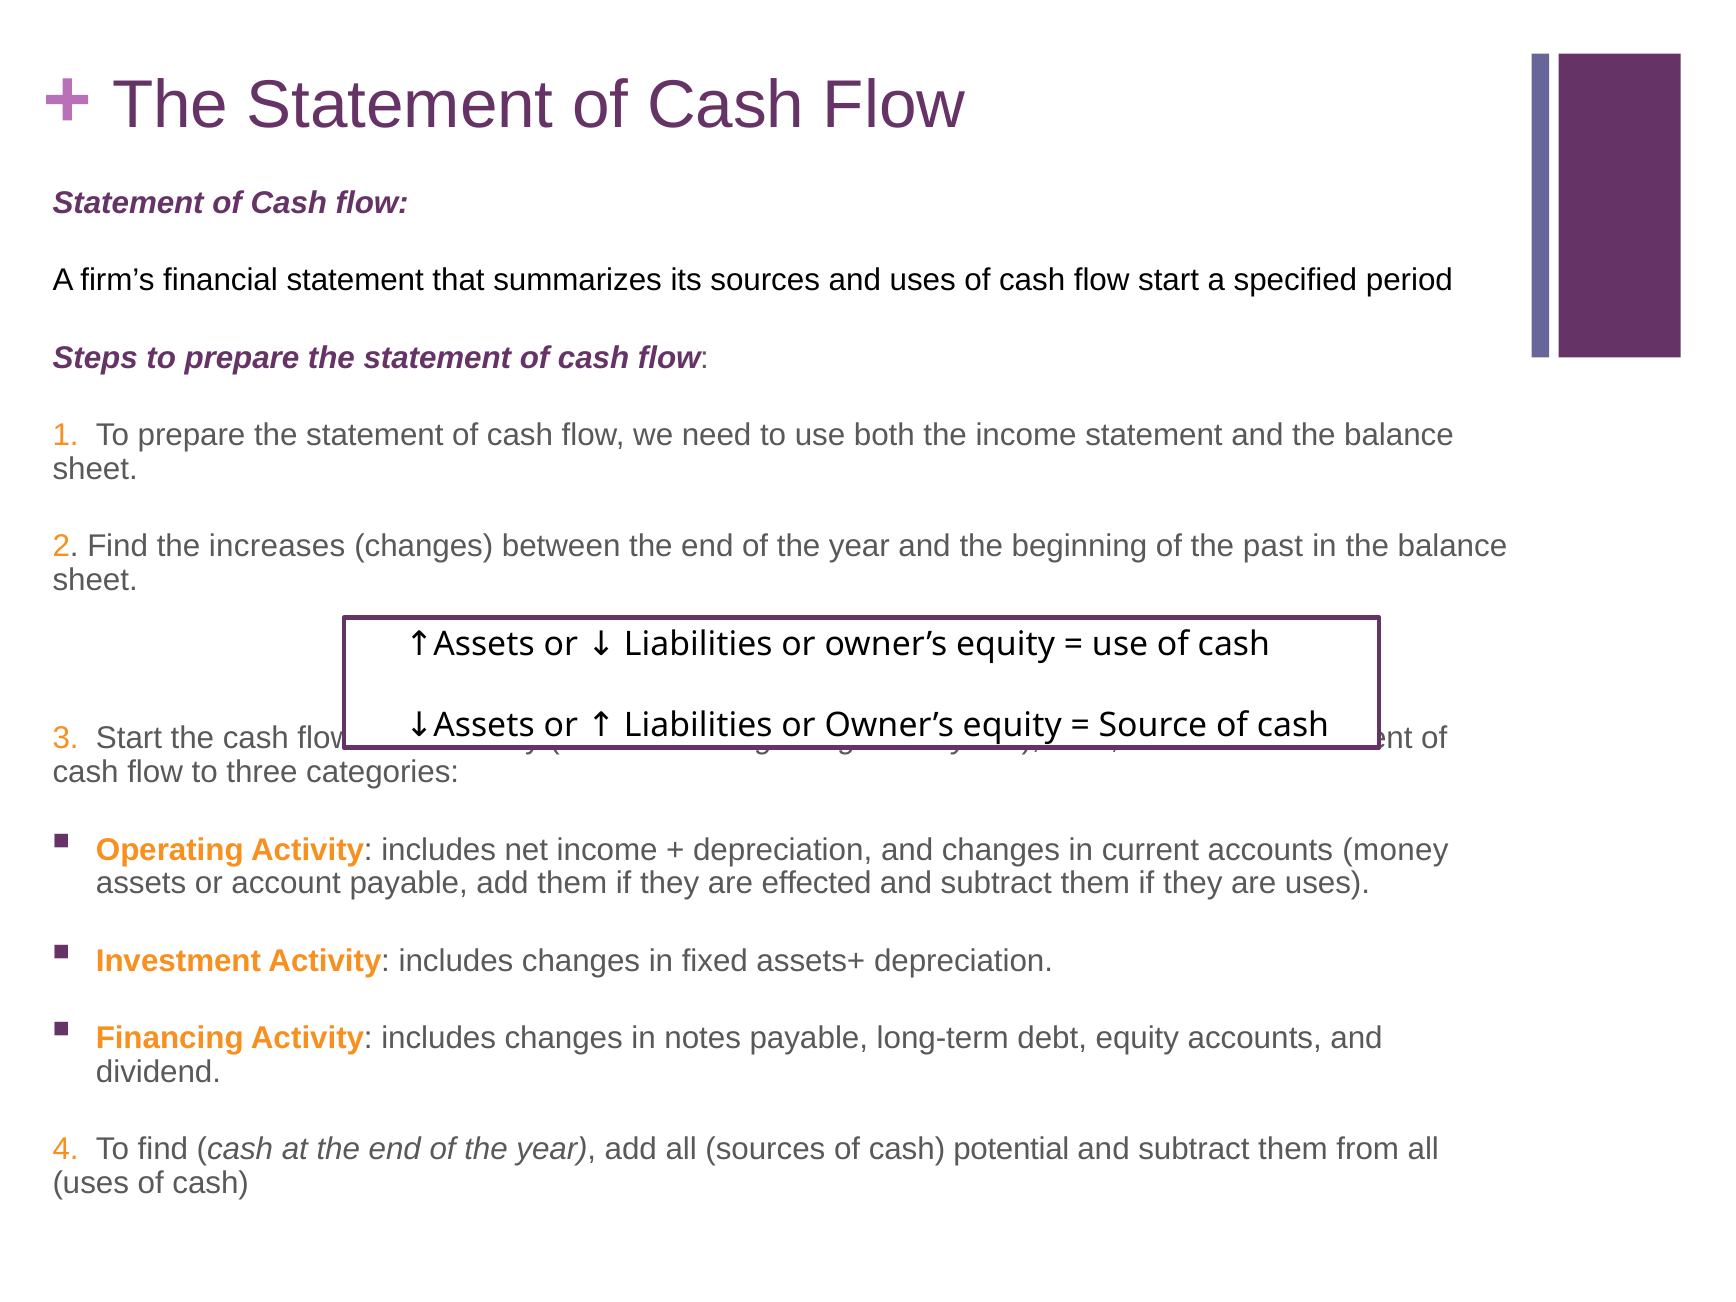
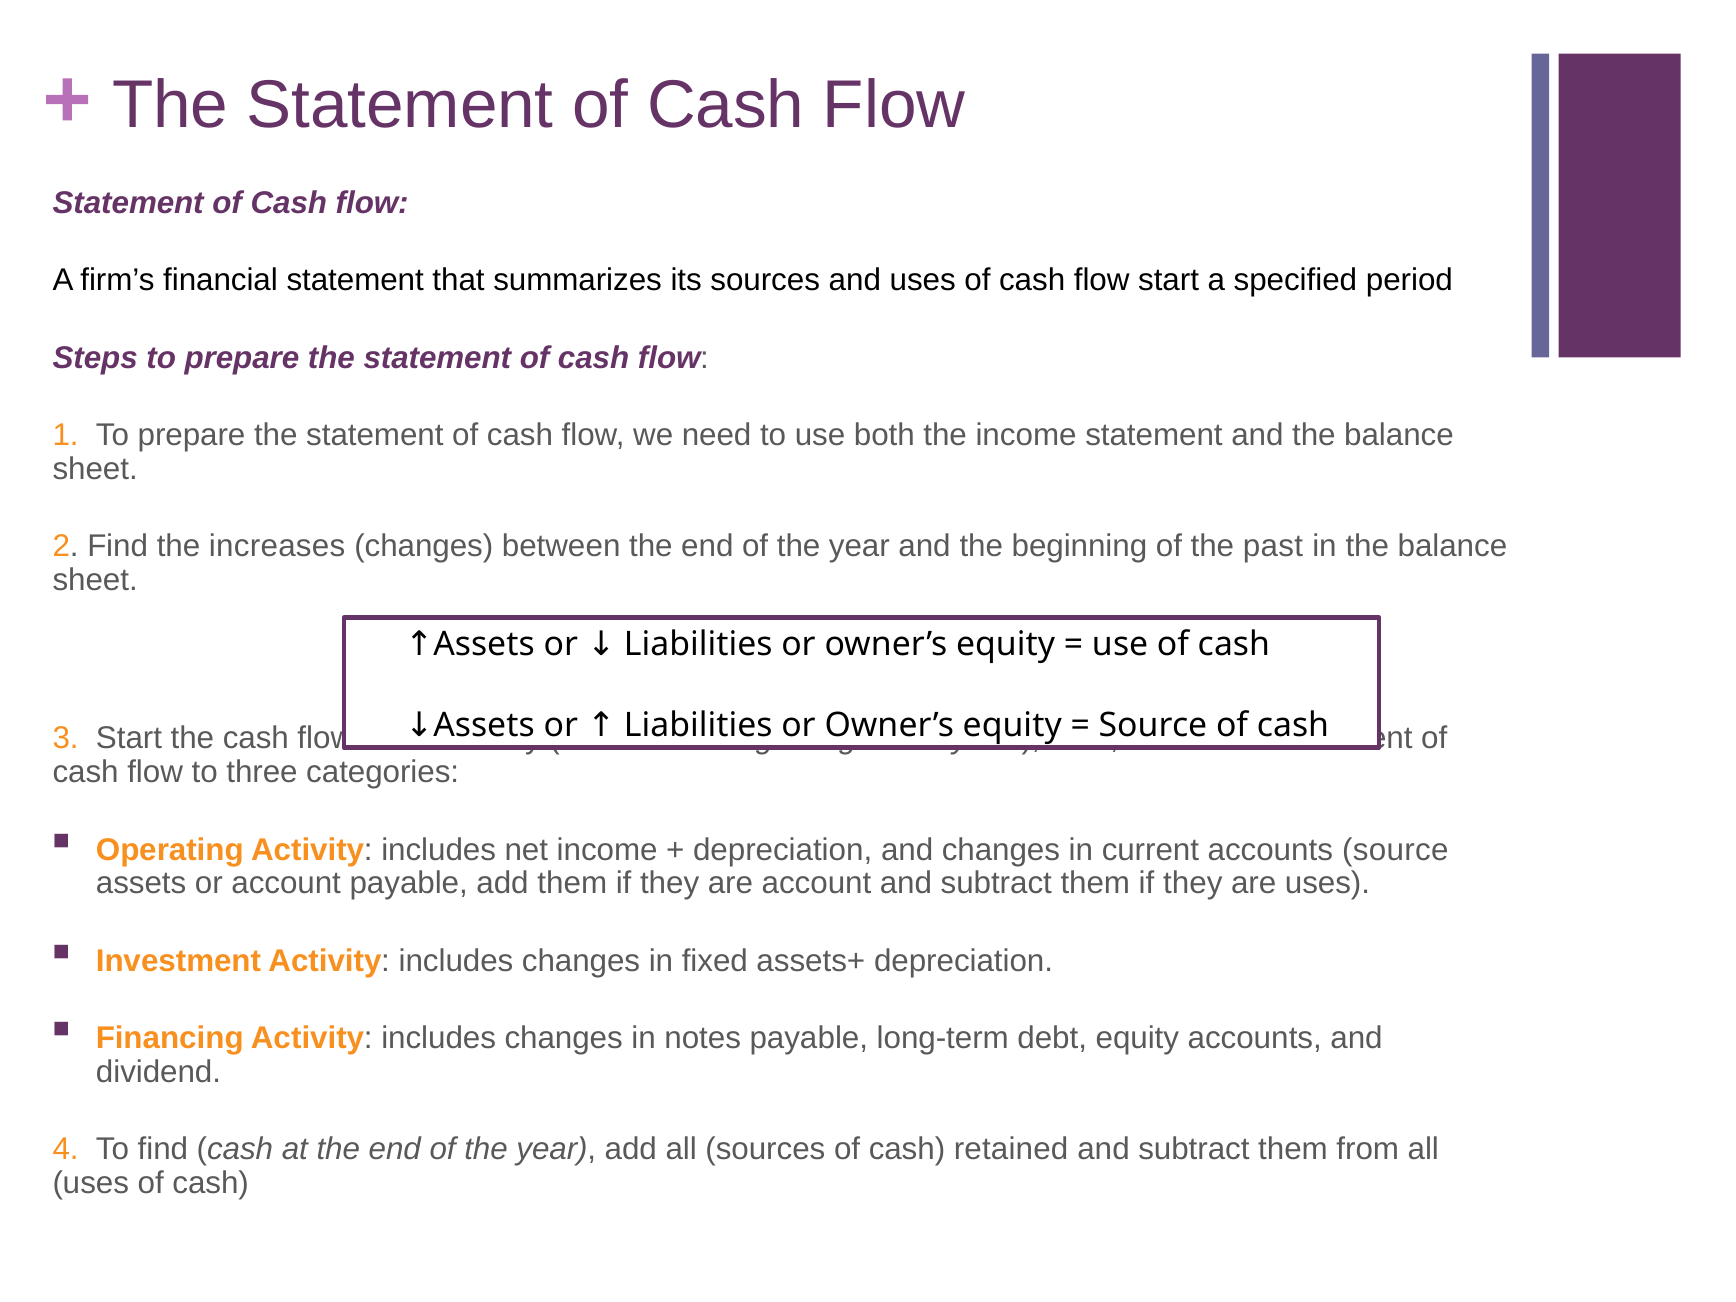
accounts money: money -> source (1395, 850)
are effected: effected -> account (816, 884)
potential: potential -> retained (1011, 1149)
